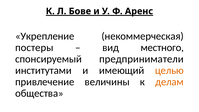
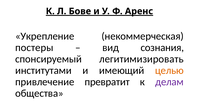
местного: местного -> сознания (162, 48)
предприниматели: предприниматели -> легитимизировать (141, 59)
величины: величины -> превратит (107, 82)
делам colour: orange -> purple (169, 82)
